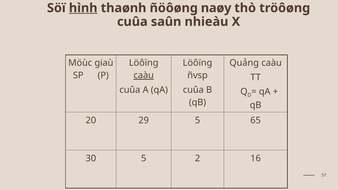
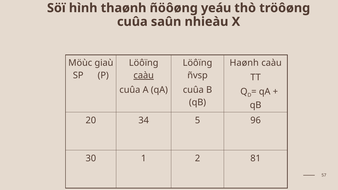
hình underline: present -> none (83, 8)
naøy: naøy -> yeáu (216, 8)
Quảng: Quảng -> Haønh (244, 63)
29: 29 -> 34 (144, 120)
65: 65 -> 96 (256, 120)
30 5: 5 -> 1 (144, 158)
16: 16 -> 81 (256, 158)
